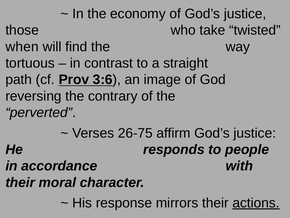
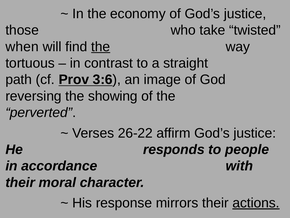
the underline: none -> present (101, 47)
contrary: contrary -> showing (113, 96)
26-75: 26-75 -> 26-22 (135, 133)
